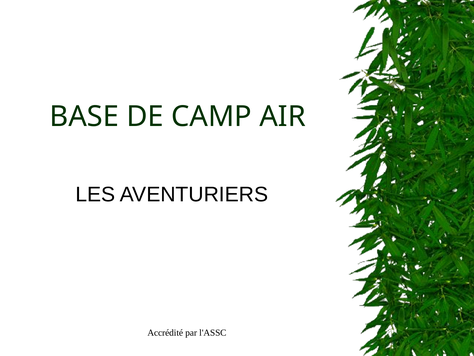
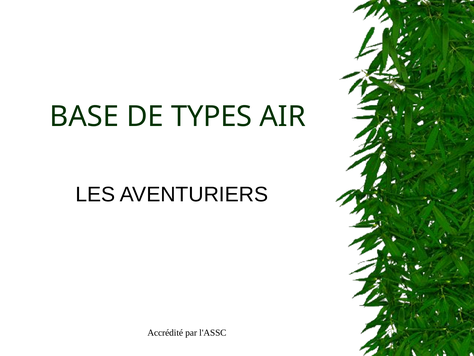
CAMP: CAMP -> TYPES (212, 117)
